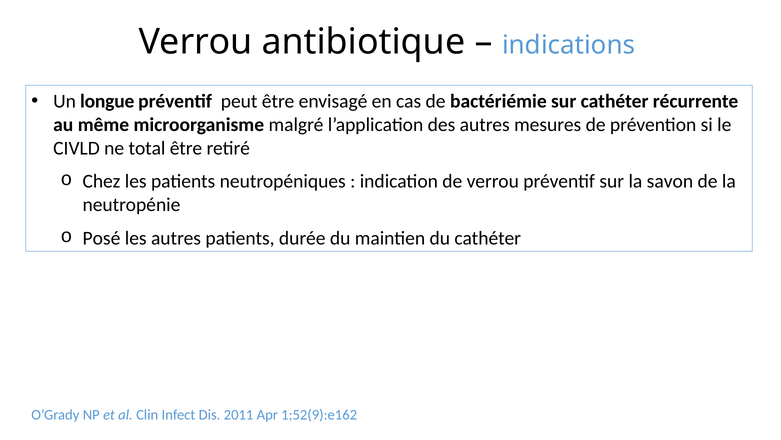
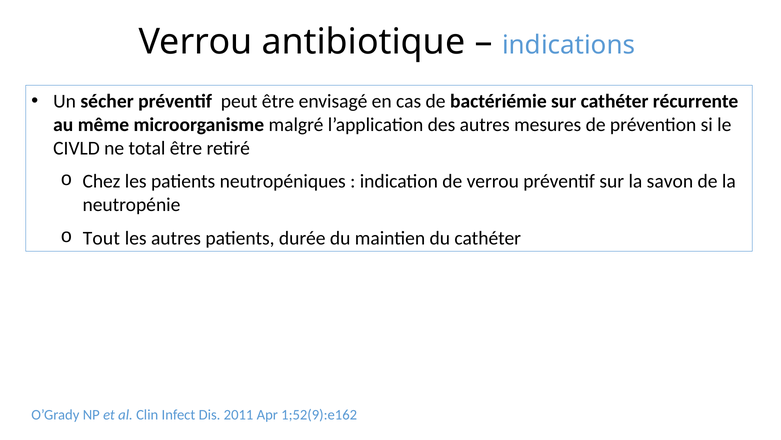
longue: longue -> sécher (107, 101)
Posé: Posé -> Tout (101, 238)
